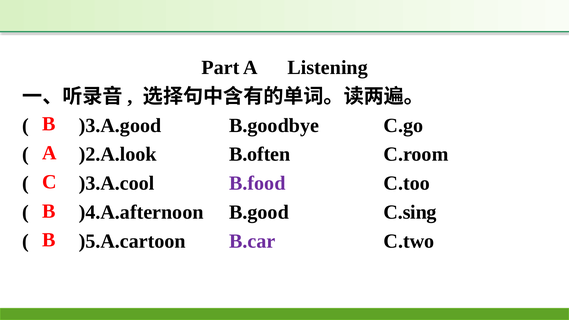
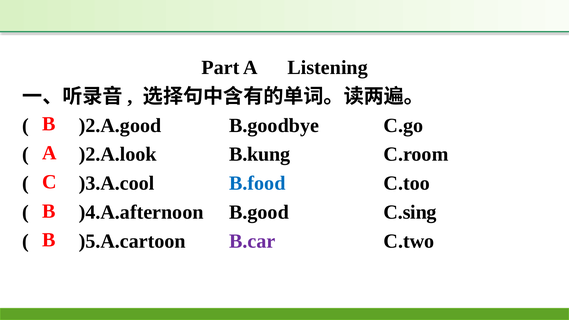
)3.A.good: )3.A.good -> )2.A.good (120, 125)
B.often: B.often -> B.kung (260, 154)
B.food colour: purple -> blue (257, 183)
